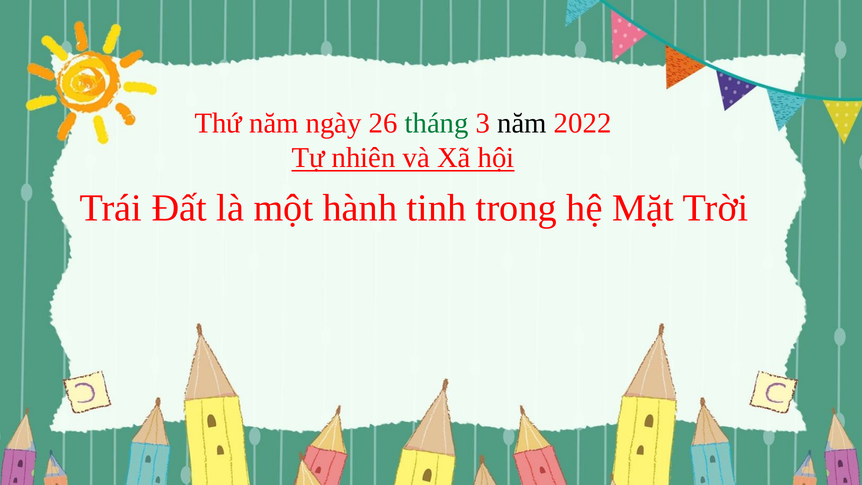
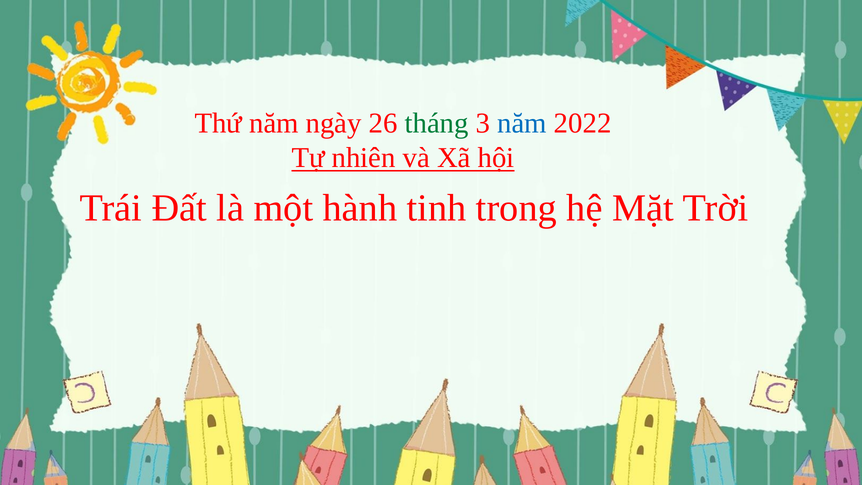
năm colour: black -> blue (522, 123)
